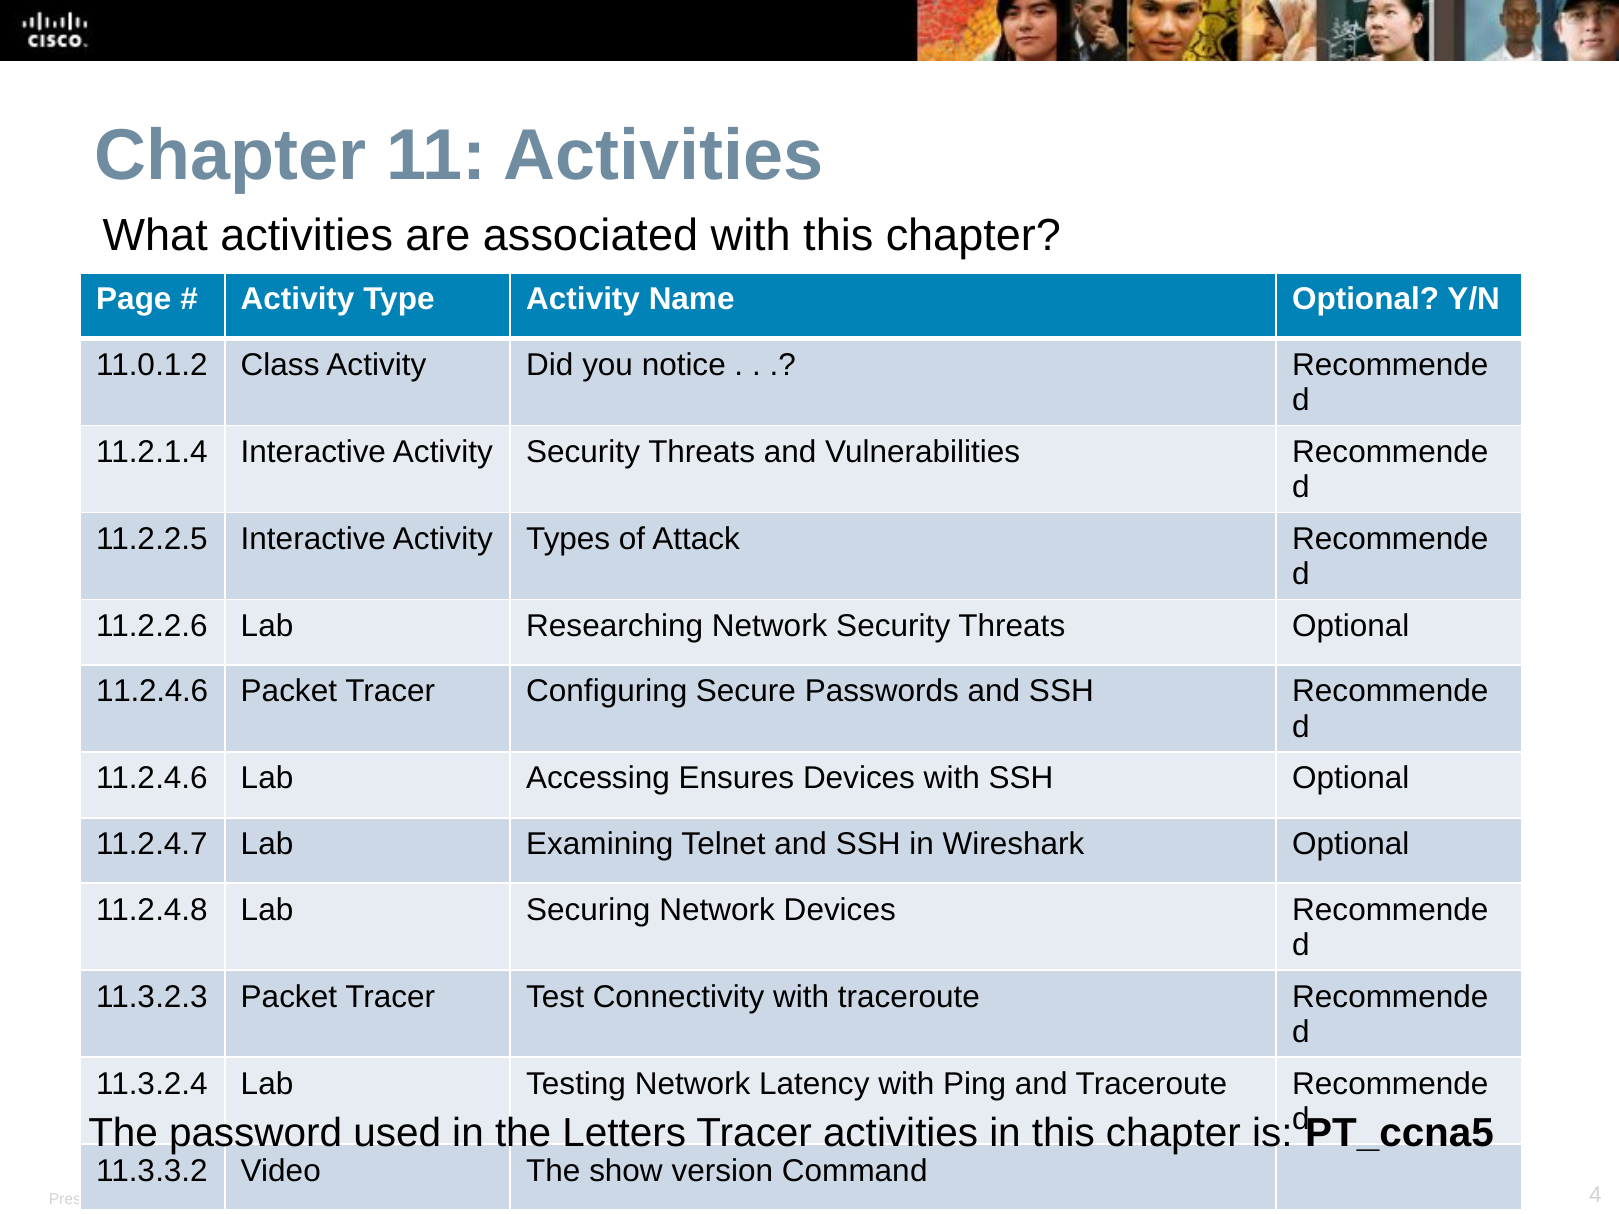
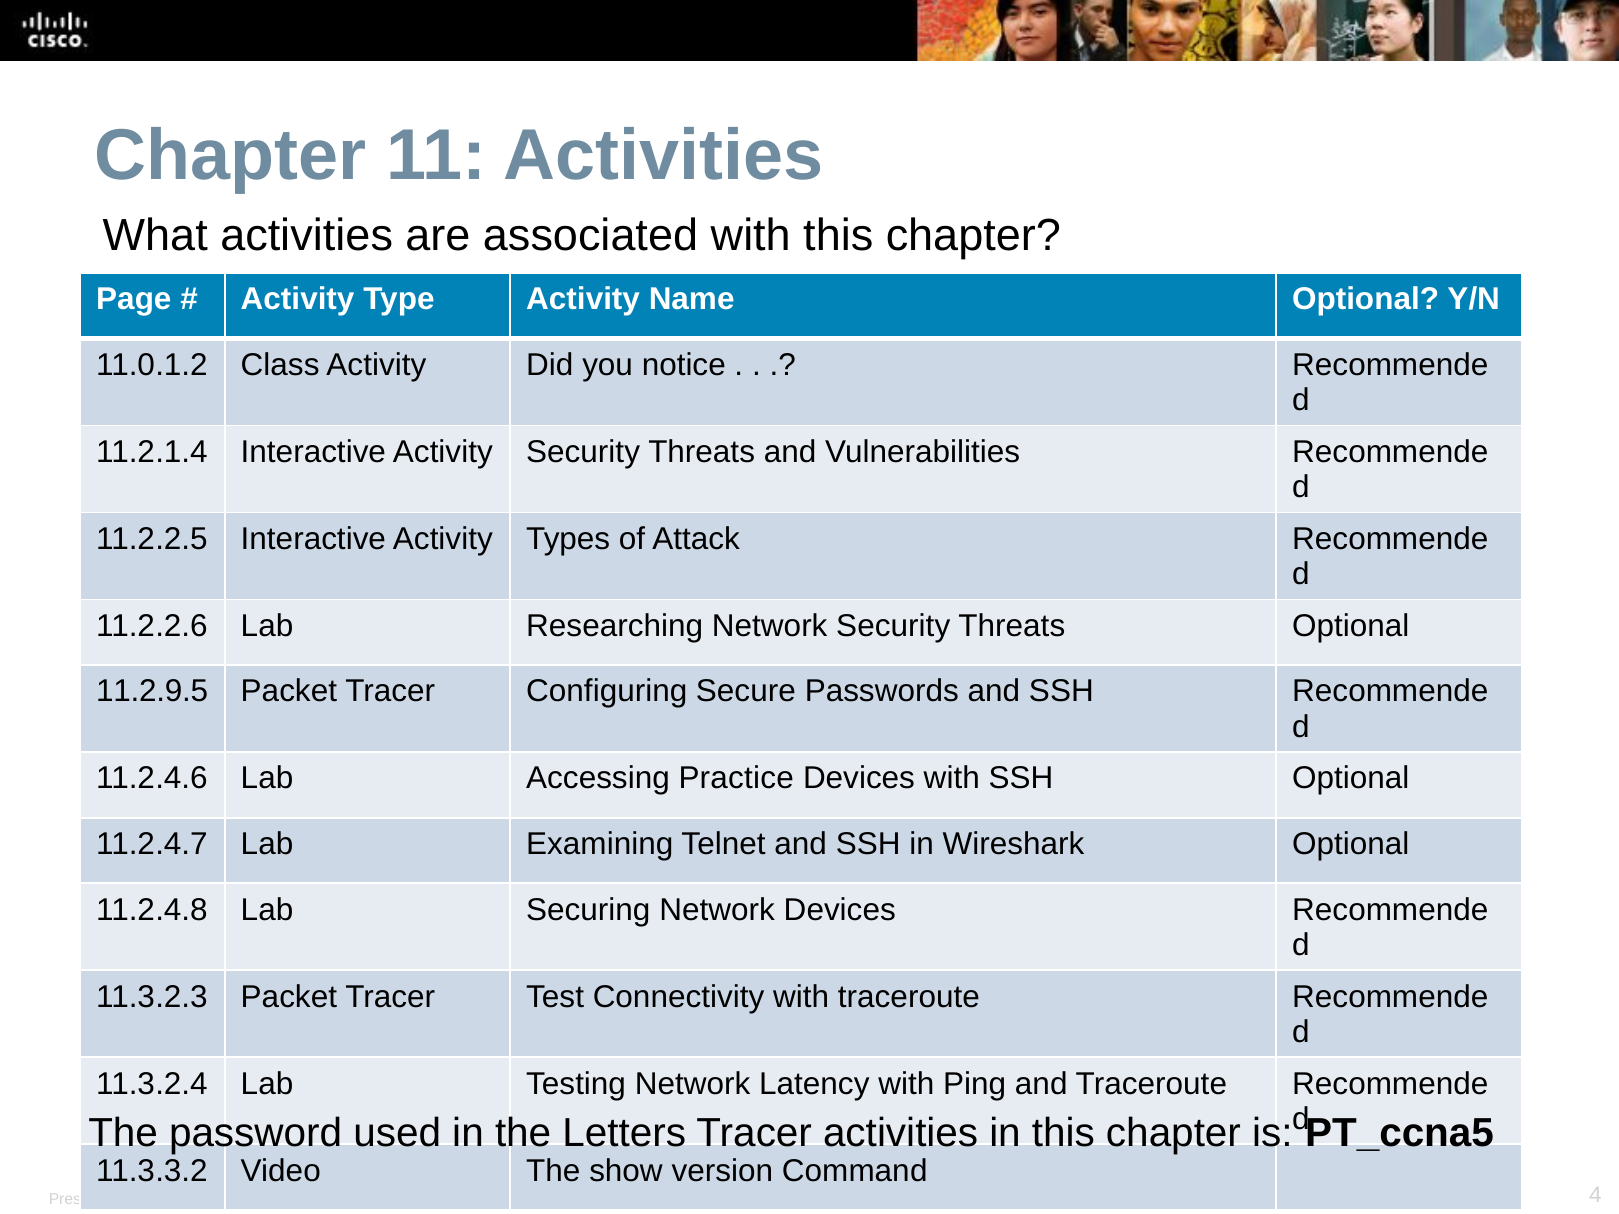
11.2.4.6: 11.2.4.6 -> 11.2.9.5 (152, 692)
Ensures: Ensures -> Practice (736, 779)
